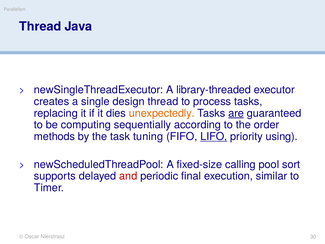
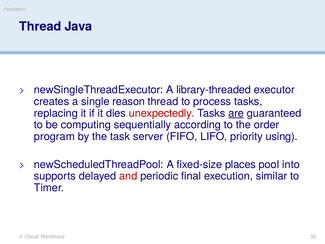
design: design -> reason (129, 101)
unexpectedly colour: orange -> red (162, 113)
methods: methods -> program (54, 136)
tuning: tuning -> server (148, 136)
LIFO underline: present -> none (214, 136)
calling: calling -> places (240, 164)
sort: sort -> into (291, 164)
